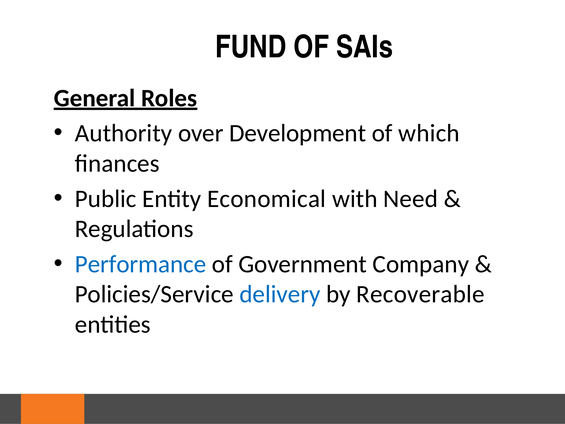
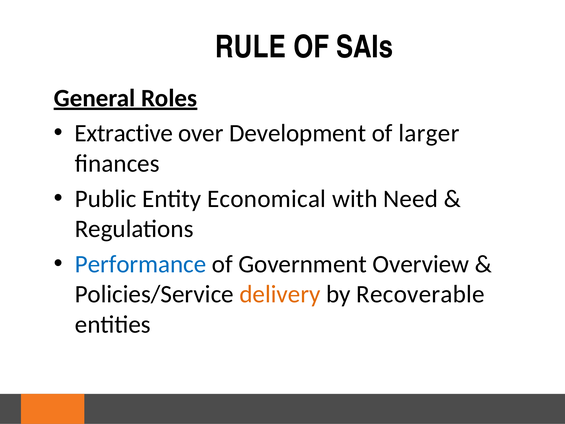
FUND: FUND -> RULE (250, 47)
Authority: Authority -> Extractive (124, 133)
which: which -> larger (429, 133)
Company: Company -> Overview (421, 264)
delivery colour: blue -> orange (280, 294)
